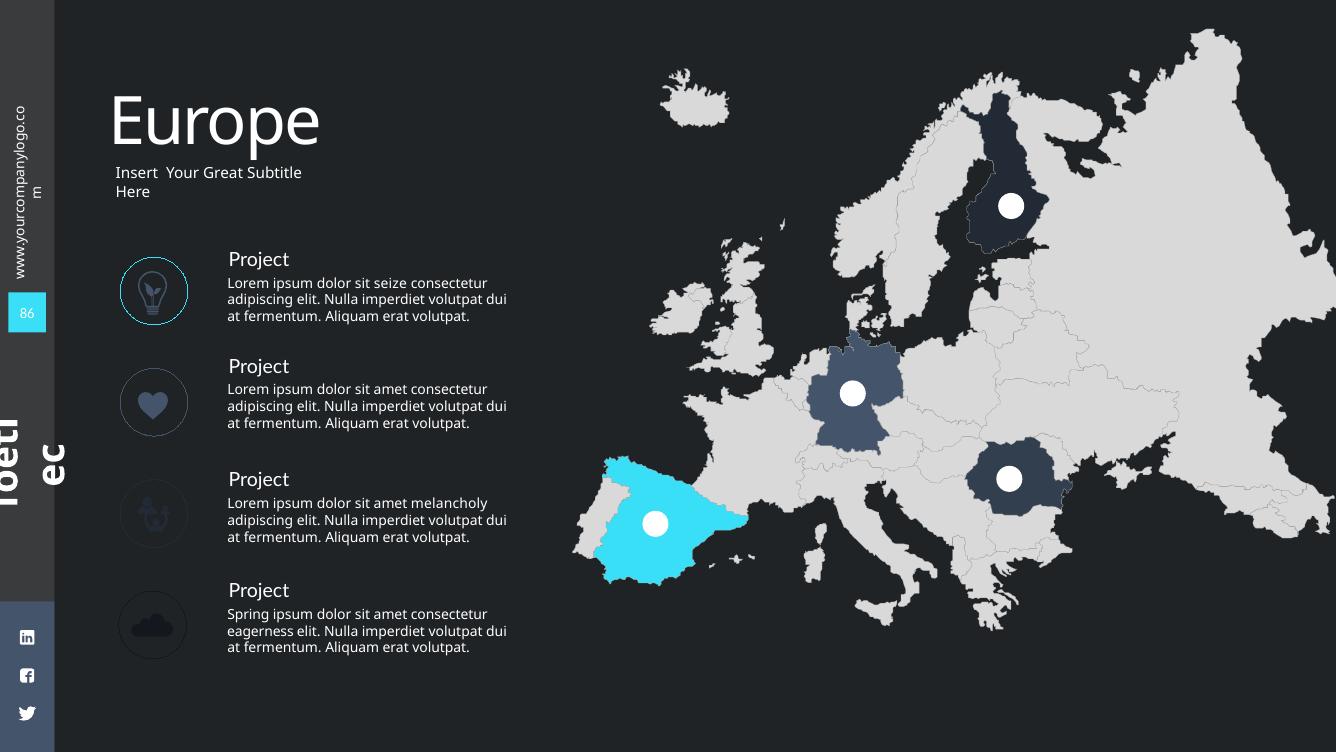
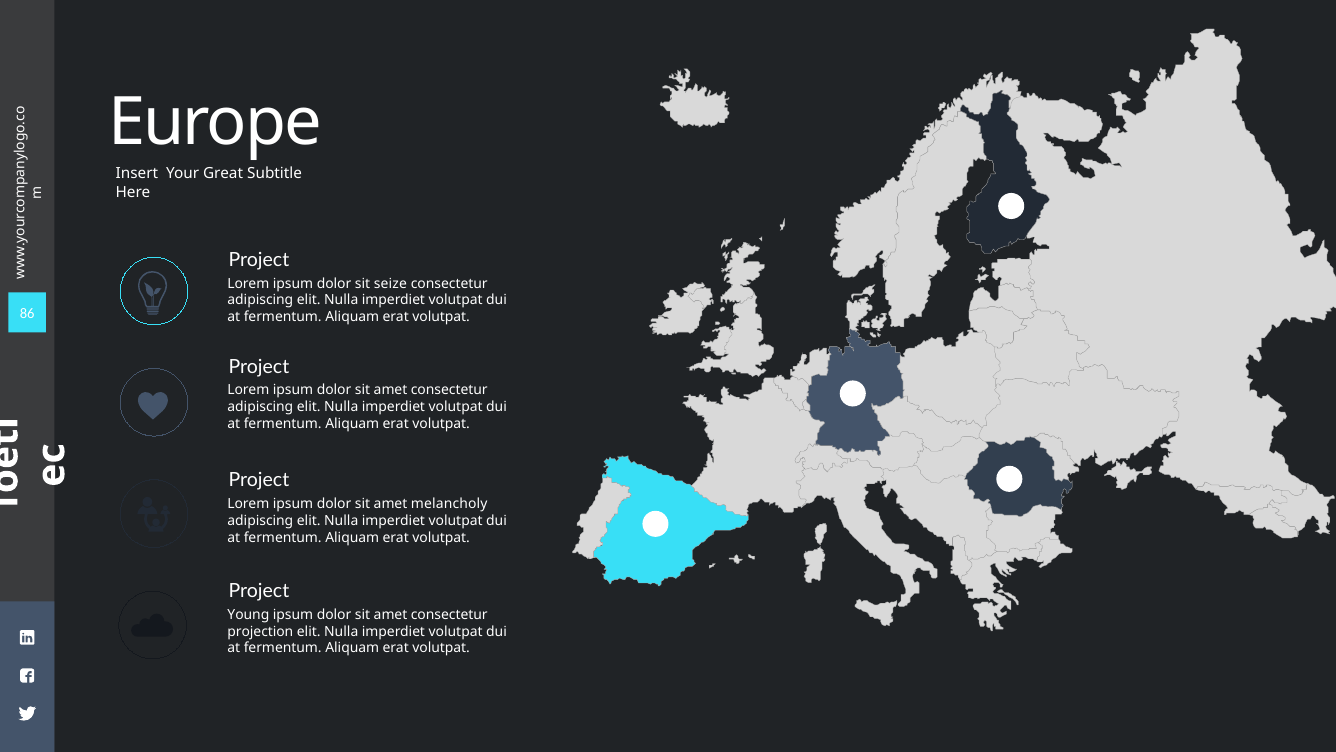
Spring: Spring -> Young (248, 614)
eagerness: eagerness -> projection (260, 631)
